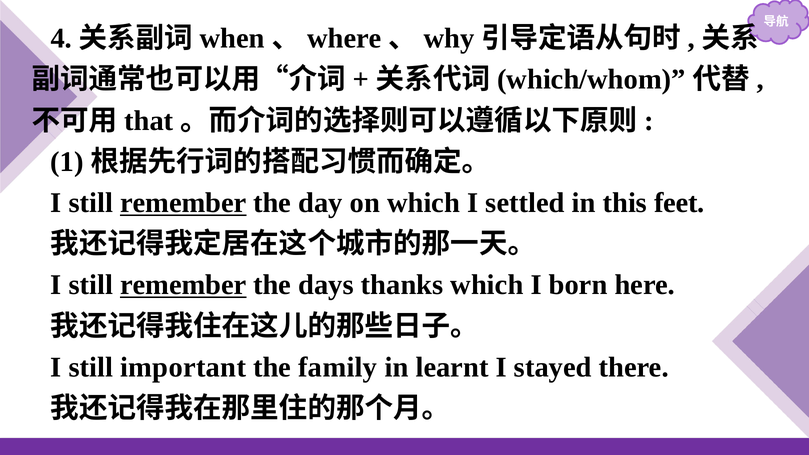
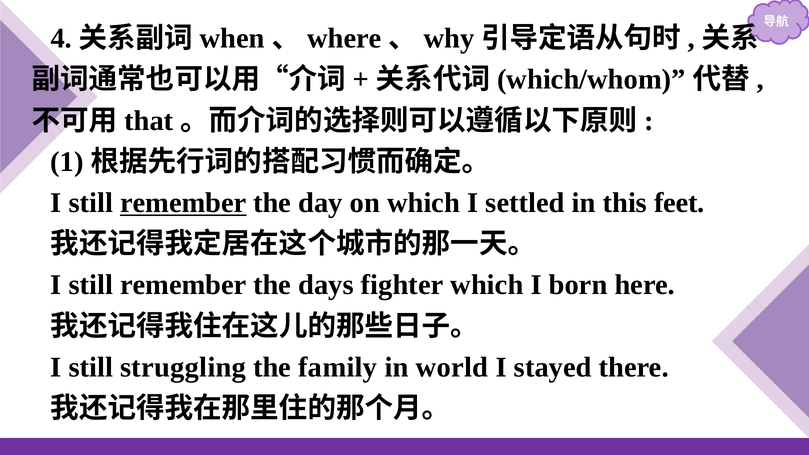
remember underline: present -> none (183, 285)
thanks: thanks -> fighter (402, 285)
important: important -> struggling (183, 367)
learnt: learnt -> world (452, 367)
